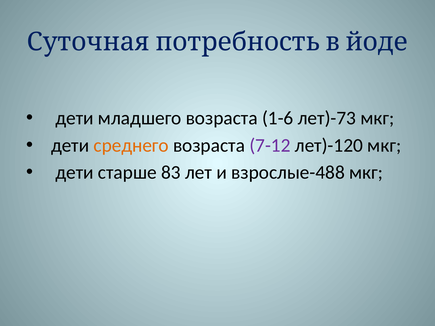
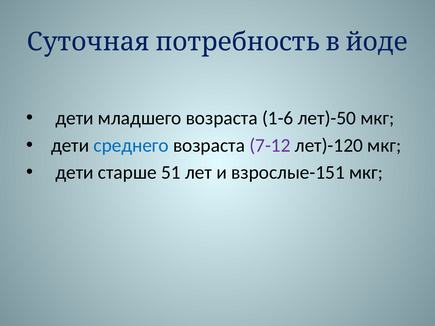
лет)-73: лет)-73 -> лет)-50 (327, 118)
среднего colour: orange -> blue (131, 145)
83: 83 -> 51 (171, 173)
взрослые-488: взрослые-488 -> взрослые-151 (288, 173)
